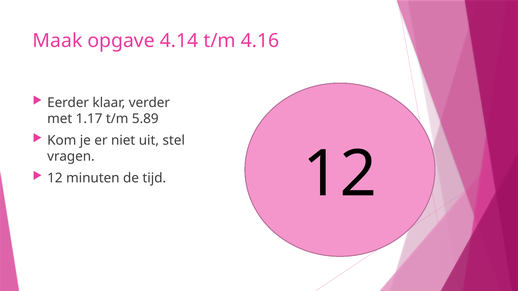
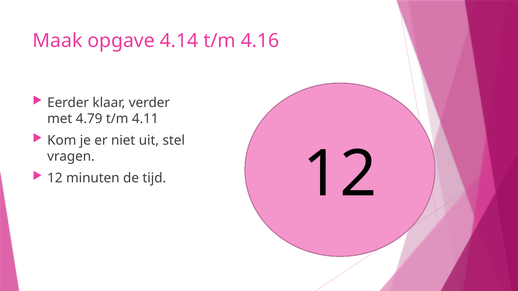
1.17: 1.17 -> 4.79 (89, 119)
5.89: 5.89 -> 4.11 (145, 119)
